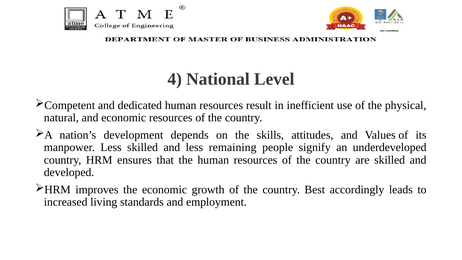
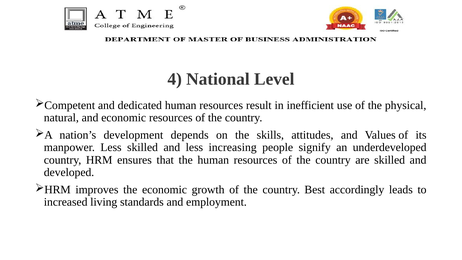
remaining: remaining -> increasing (233, 147)
